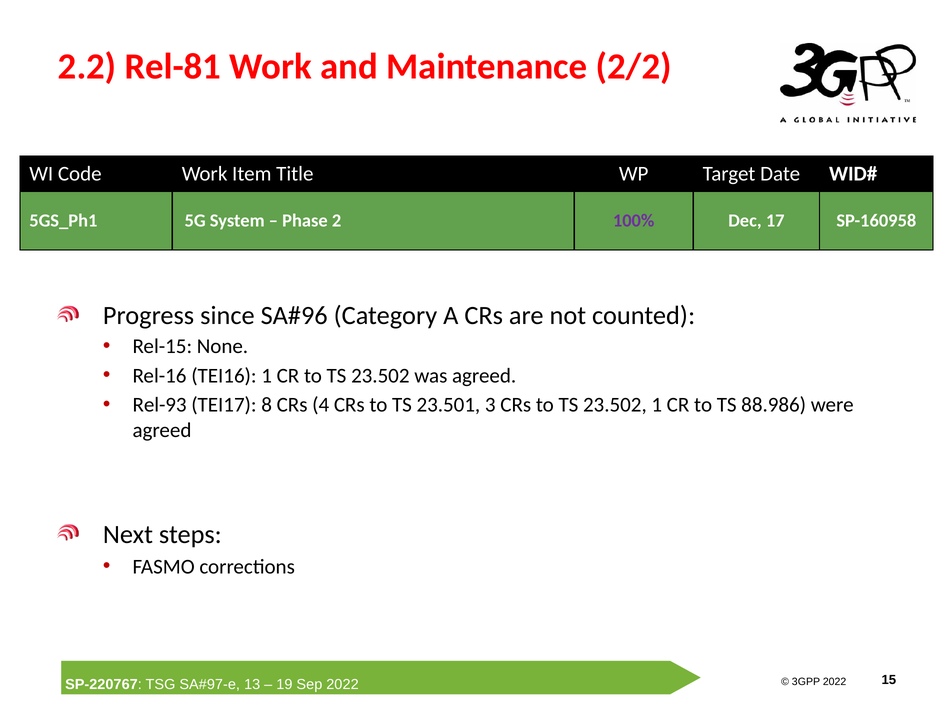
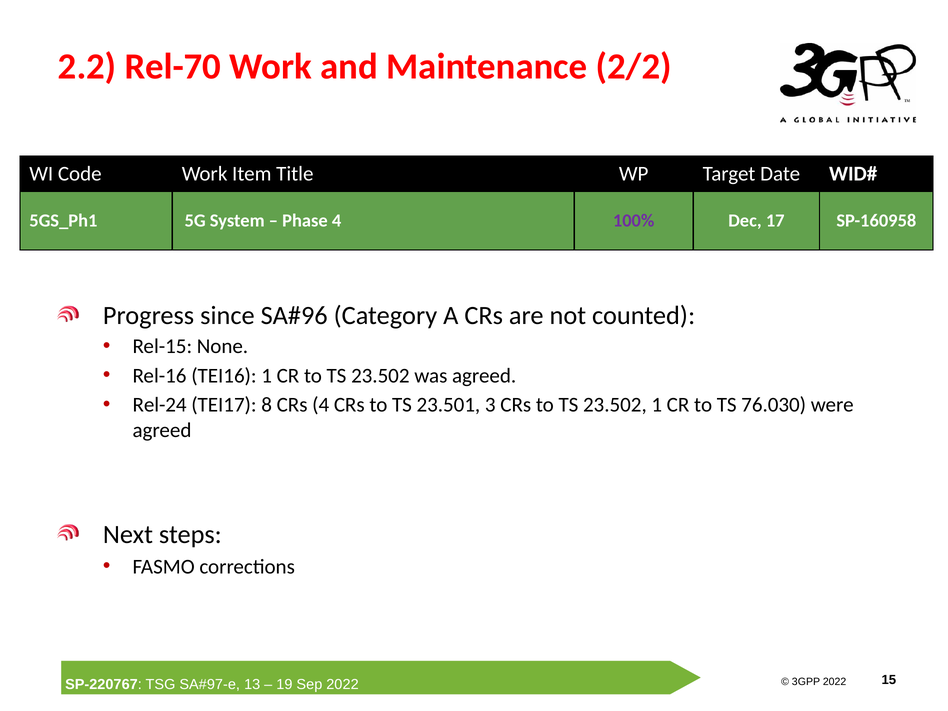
Rel-81: Rel-81 -> Rel-70 (173, 67)
Phase 2: 2 -> 4 (337, 221)
Rel-93: Rel-93 -> Rel-24 (160, 405)
88.986: 88.986 -> 76.030 (774, 405)
